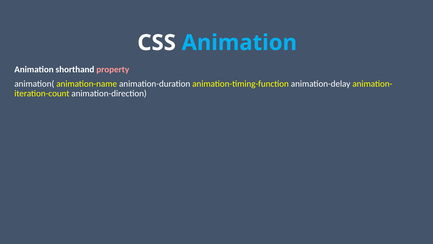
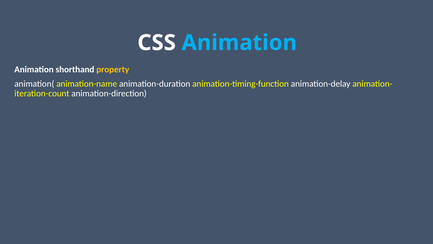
property colour: pink -> yellow (113, 69)
